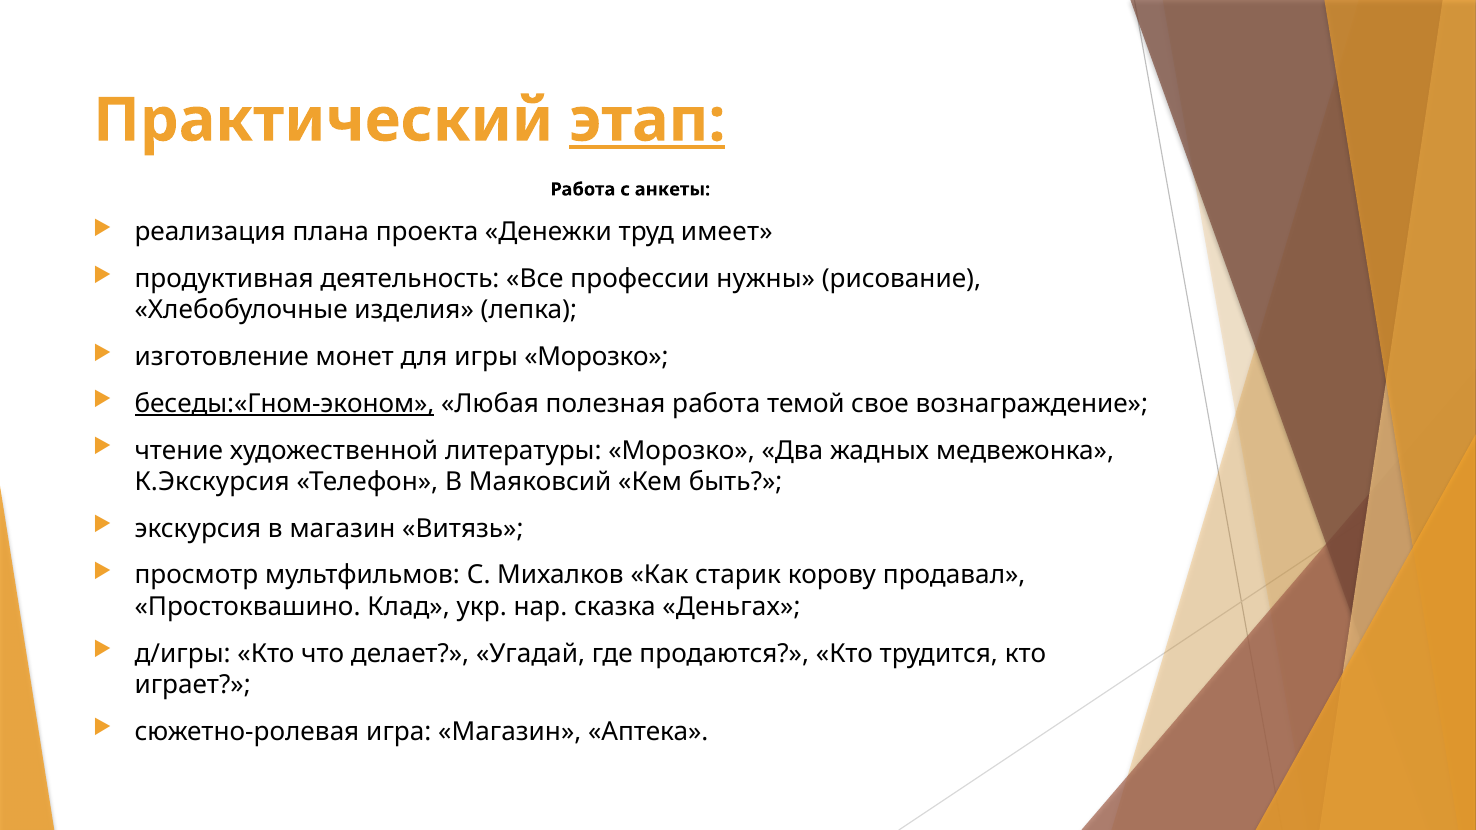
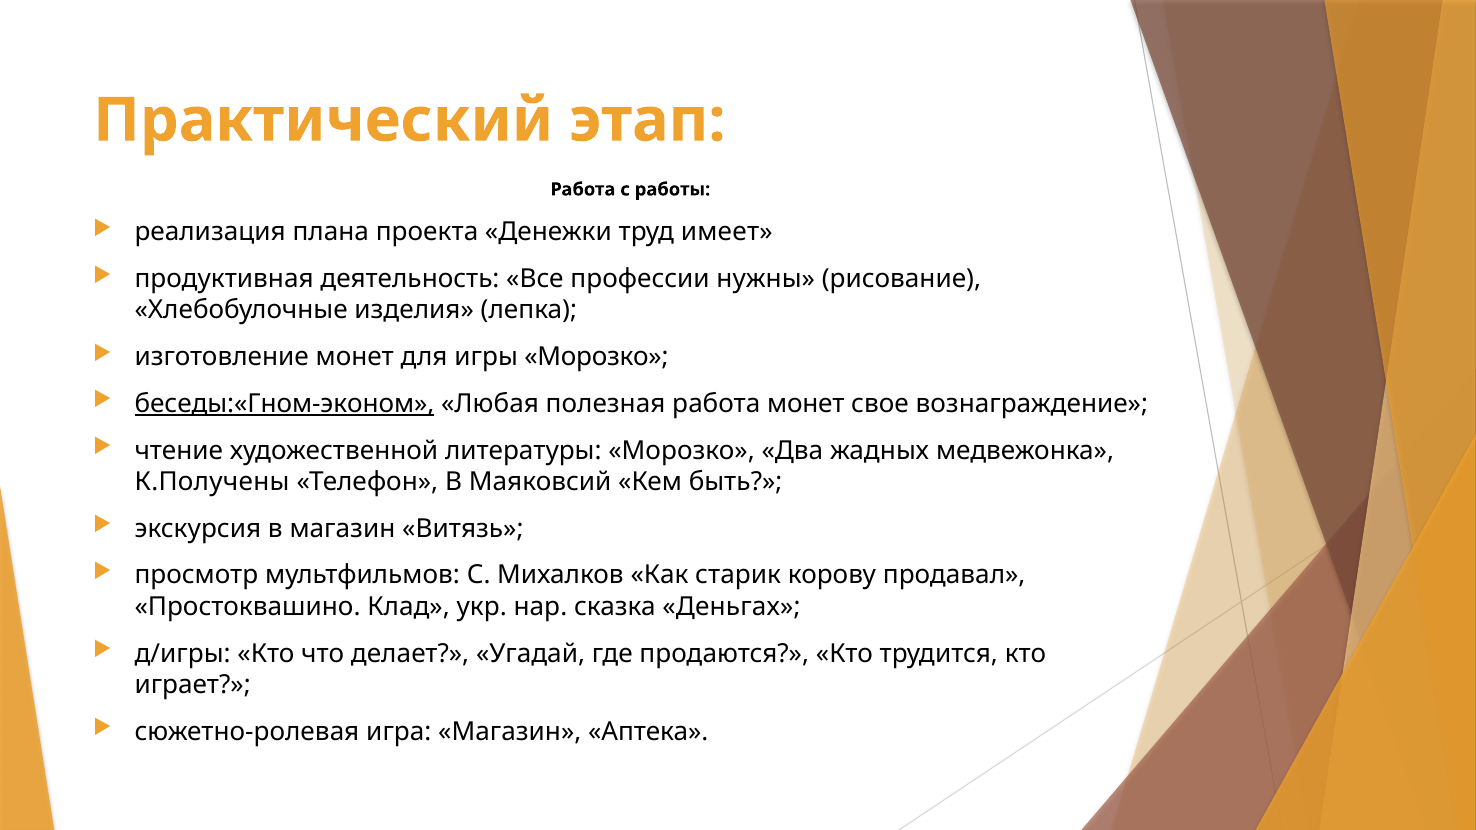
этап underline: present -> none (647, 120)
анкеты: анкеты -> работы (672, 189)
работа темой: темой -> монет (806, 404)
К.Экскурсия: К.Экскурсия -> К.Получены (212, 482)
